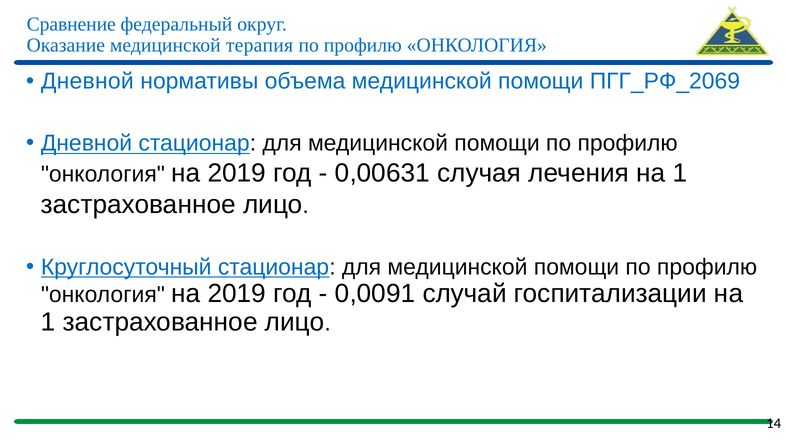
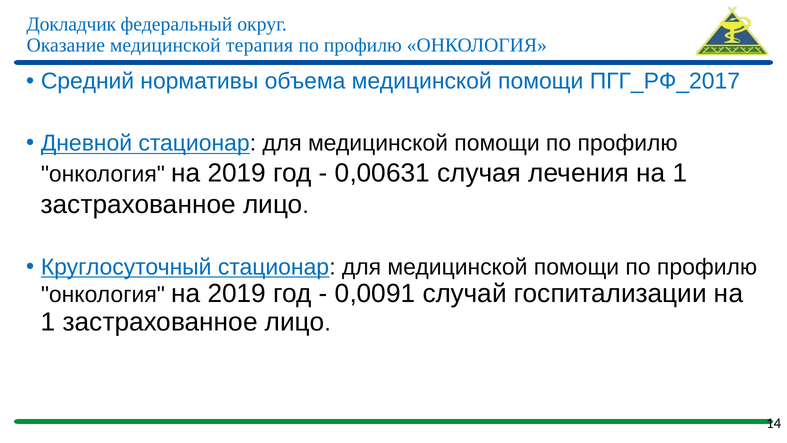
Сравнение: Сравнение -> Докладчик (71, 24)
Дневной: Дневной -> Средний (88, 81)
ПГГ_РФ_2069: ПГГ_РФ_2069 -> ПГГ_РФ_2017 (665, 81)
